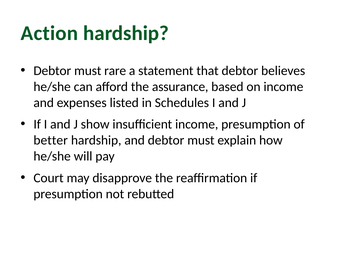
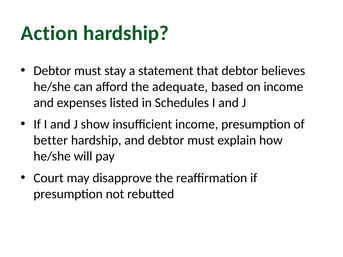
rare: rare -> stay (115, 71)
assurance: assurance -> adequate (180, 87)
